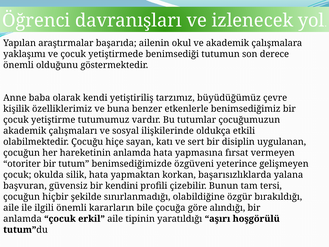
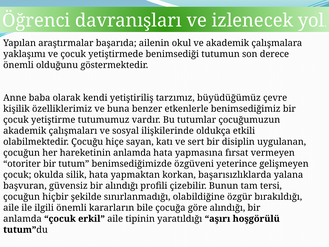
bir kendini: kendini -> alındığı (122, 186)
